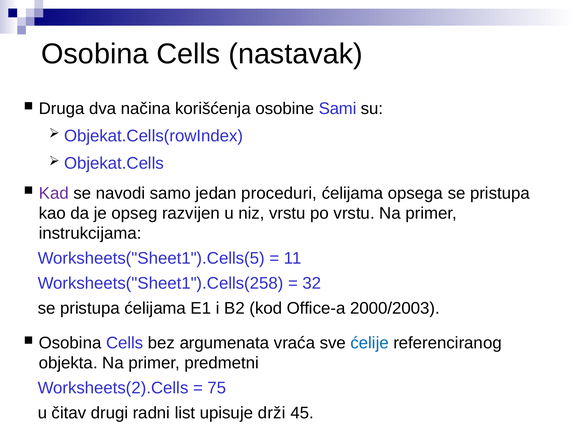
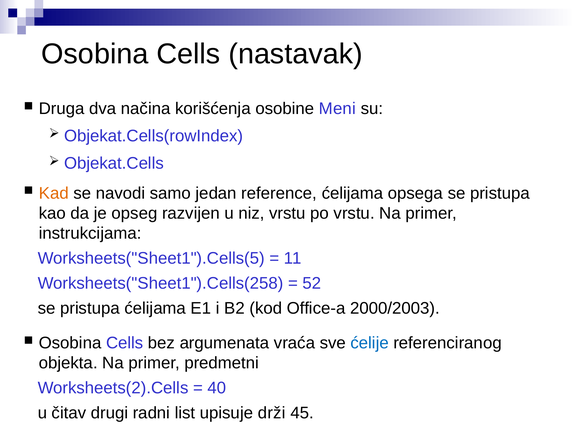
Sami: Sami -> Meni (337, 109)
Kad colour: purple -> orange (54, 193)
proceduri: proceduri -> reference (279, 193)
32: 32 -> 52 (312, 283)
75: 75 -> 40 (217, 388)
